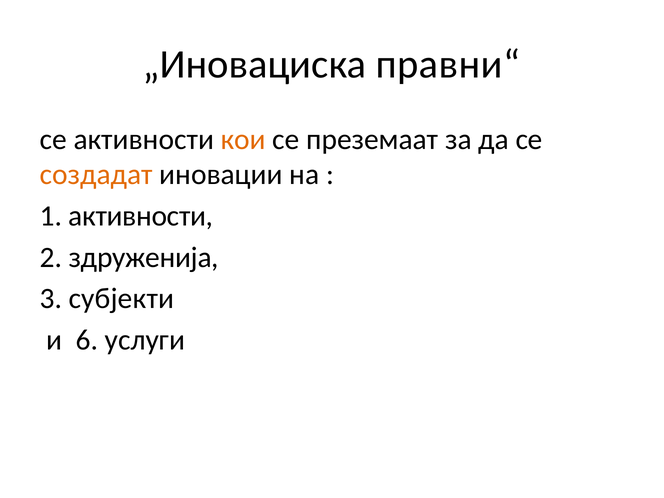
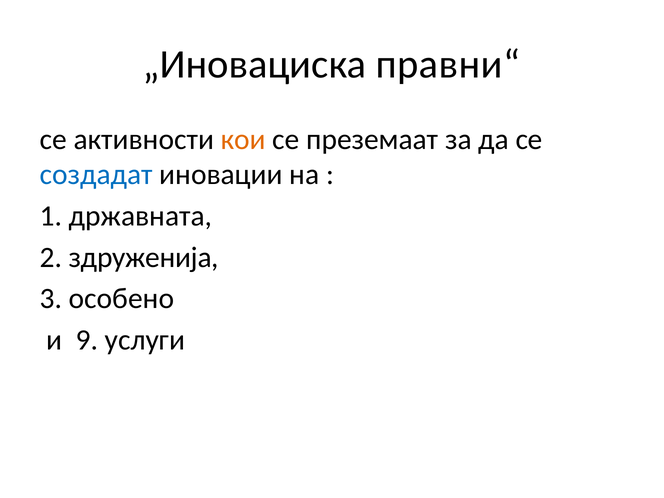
создадат colour: orange -> blue (96, 175)
1 активности: активности -> државната (141, 216)
субјекти: субјекти -> особено (122, 299)
6: 6 -> 9 (87, 340)
